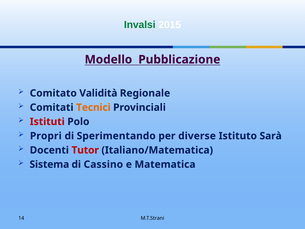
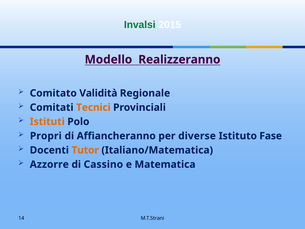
Pubblicazione: Pubblicazione -> Realizzeranno (179, 59)
Istituti colour: red -> orange (47, 122)
Sperimentando: Sperimentando -> Affiancheranno (116, 136)
Sarà: Sarà -> Fase (271, 136)
Tutor colour: red -> orange (85, 150)
Sistema: Sistema -> Azzorre (49, 164)
